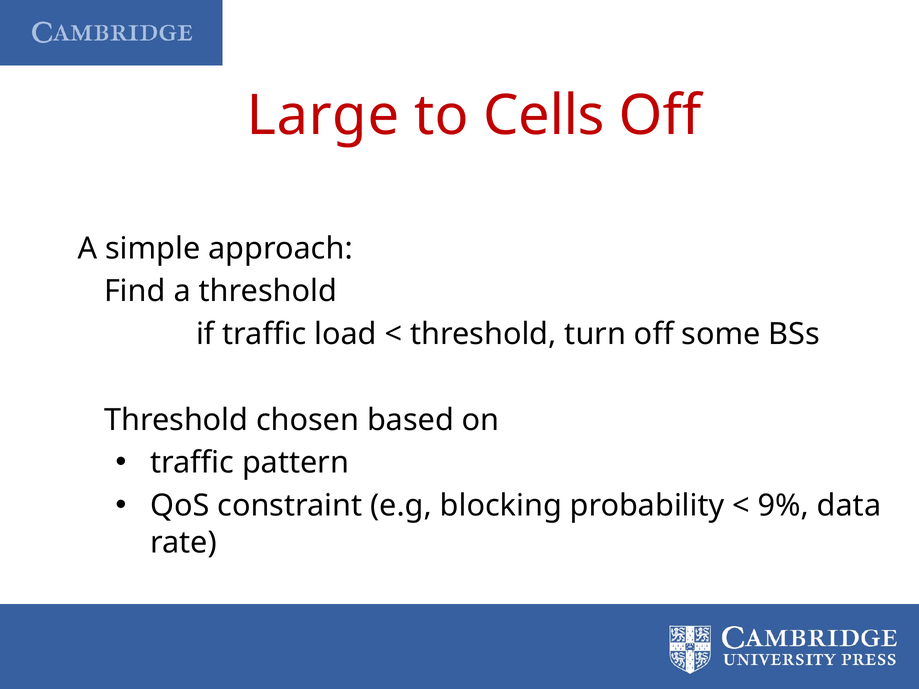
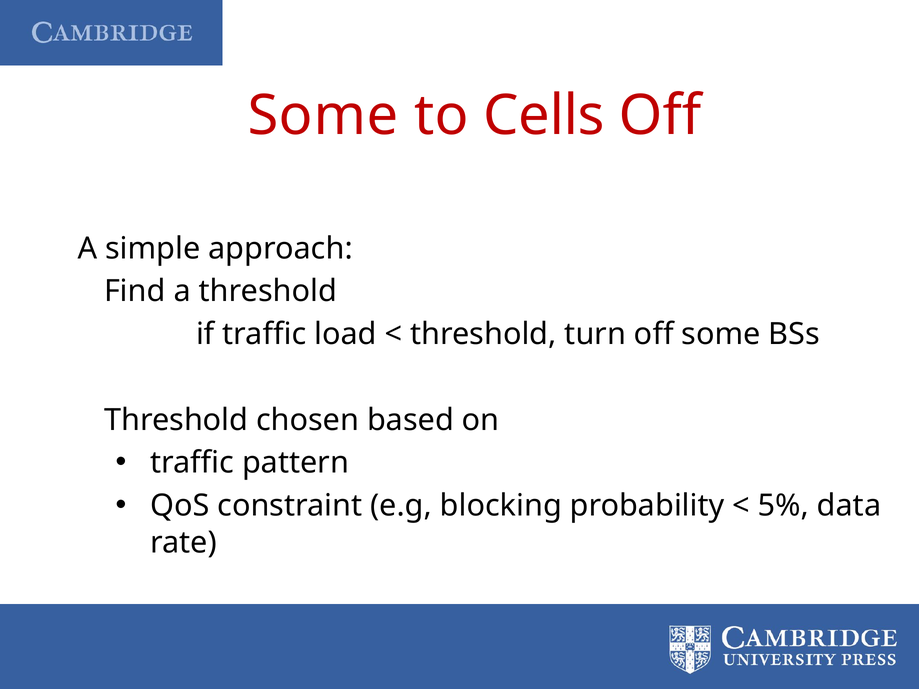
Large: Large -> Some (323, 116)
9%: 9% -> 5% (783, 506)
